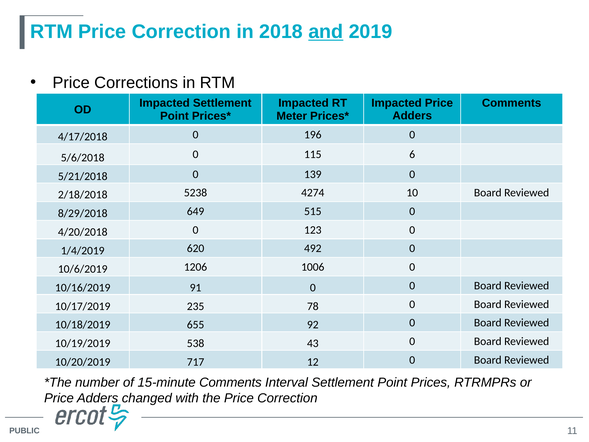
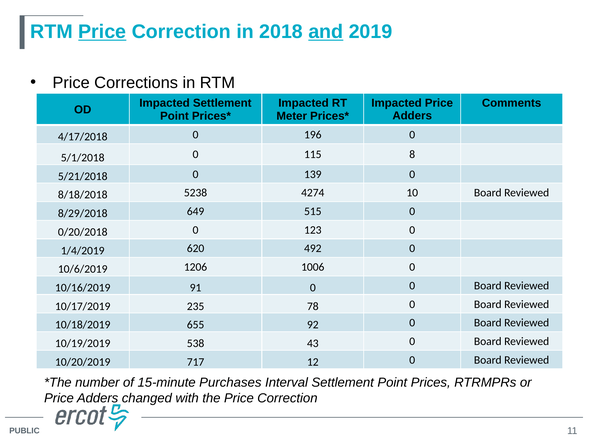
Price underline: none -> present (102, 32)
5/6/2018: 5/6/2018 -> 5/1/2018 (83, 158)
6: 6 -> 8 (412, 154)
2/18/2018: 2/18/2018 -> 8/18/2018 (83, 195)
4/20/2018: 4/20/2018 -> 0/20/2018 (83, 232)
15-minute Comments: Comments -> Purchases (230, 382)
